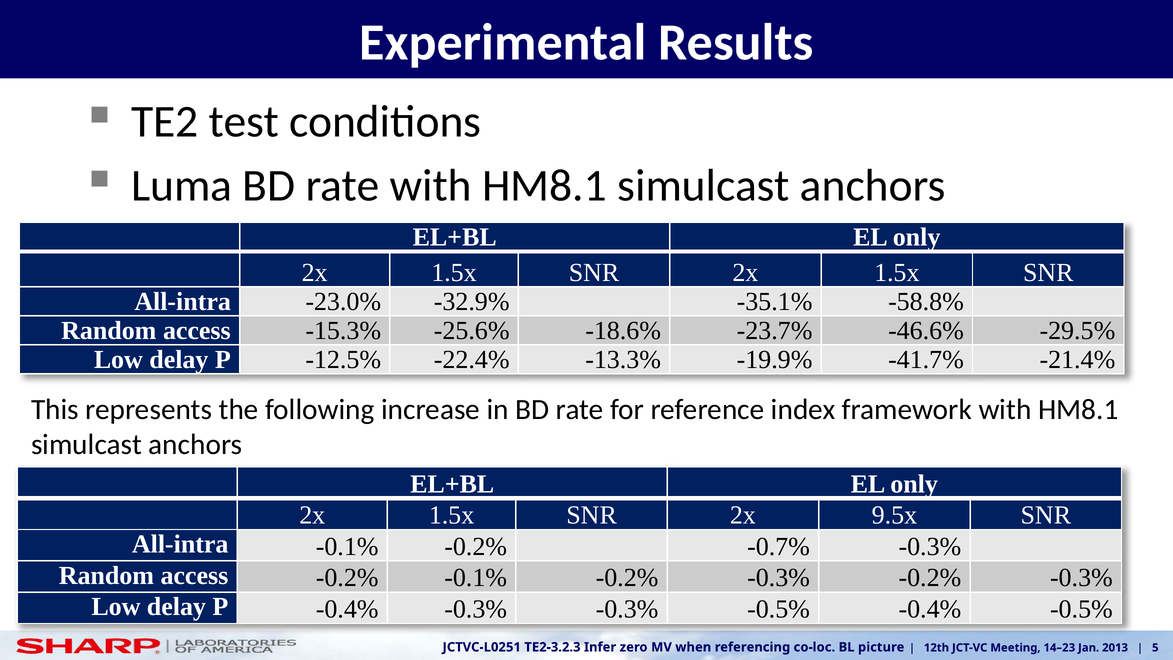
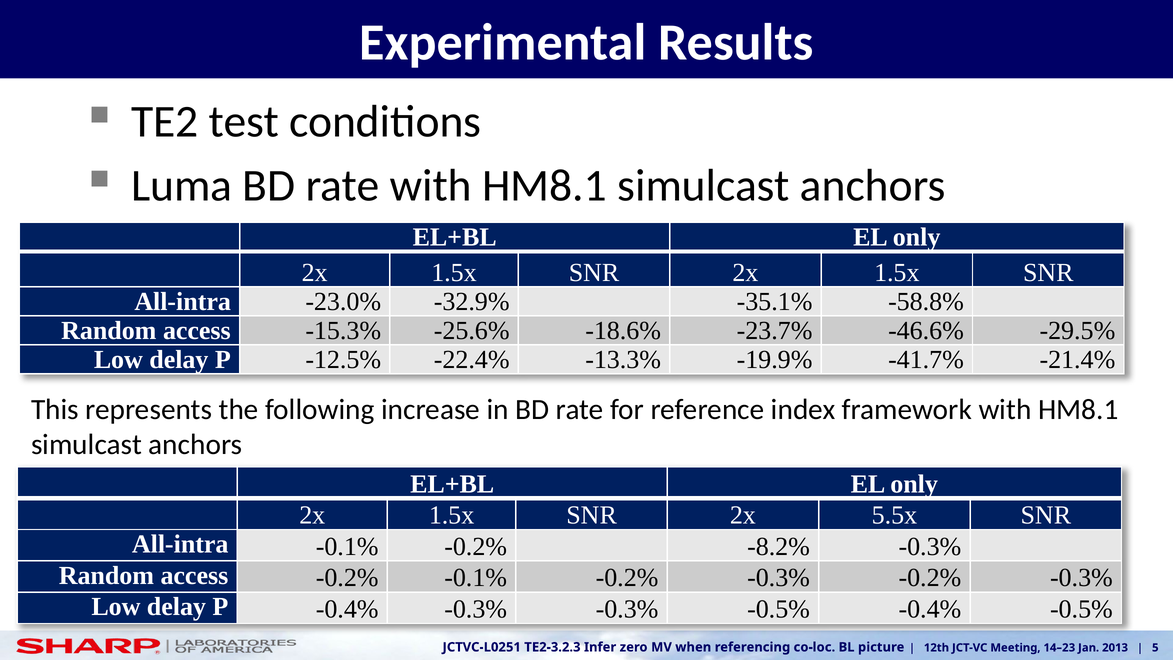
9.5x: 9.5x -> 5.5x (894, 515)
-0.7%: -0.7% -> -8.2% (779, 546)
